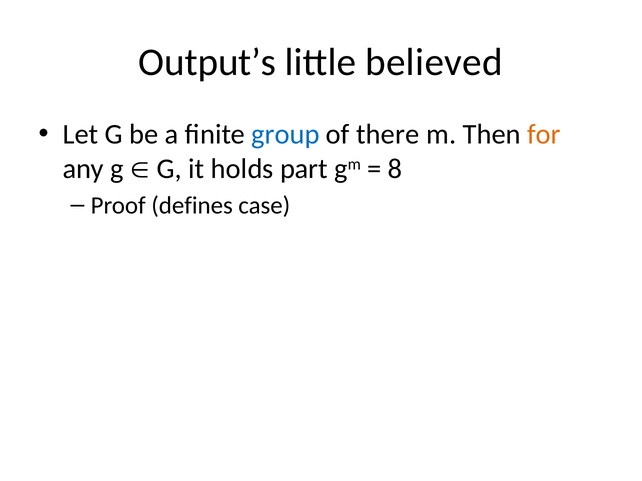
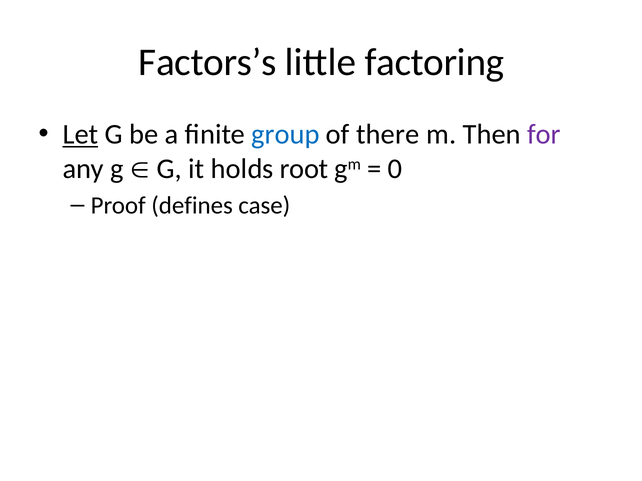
Output’s: Output’s -> Factors’s (207, 62)
believed: believed -> factoring (434, 62)
Let underline: none -> present (80, 135)
for colour: orange -> purple (544, 135)
part: part -> root (304, 169)
8: 8 -> 0 (395, 169)
